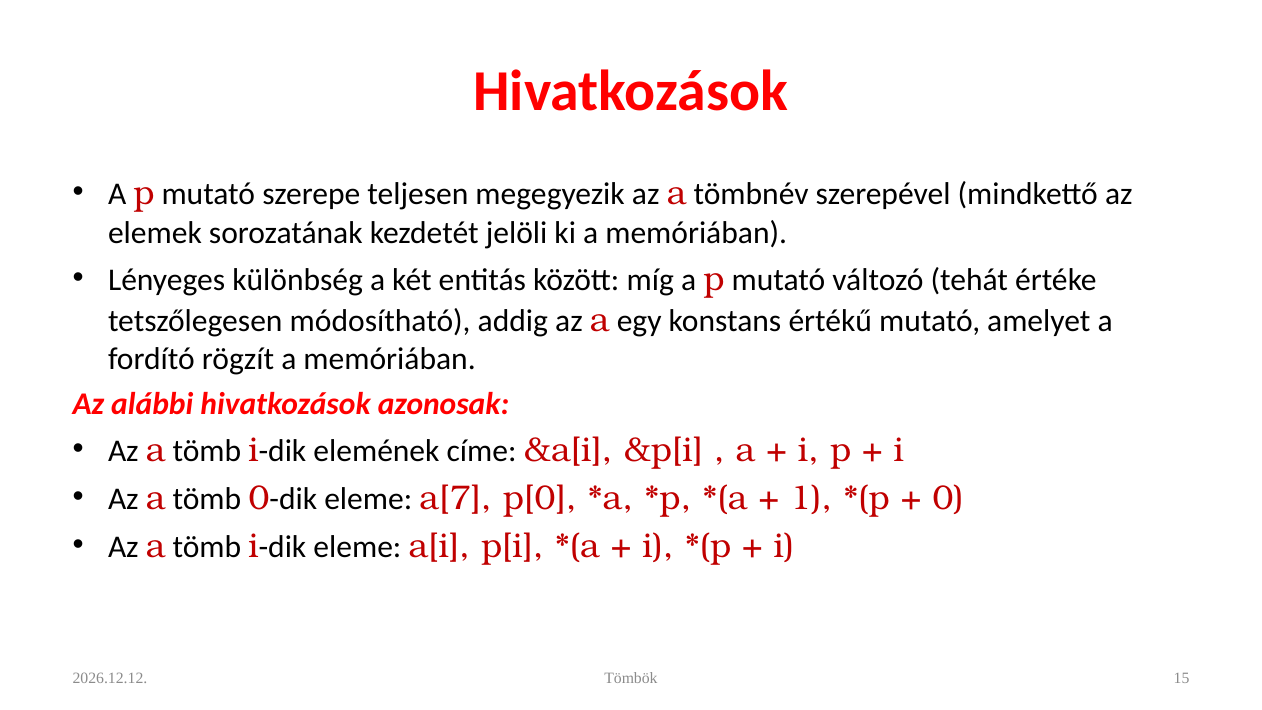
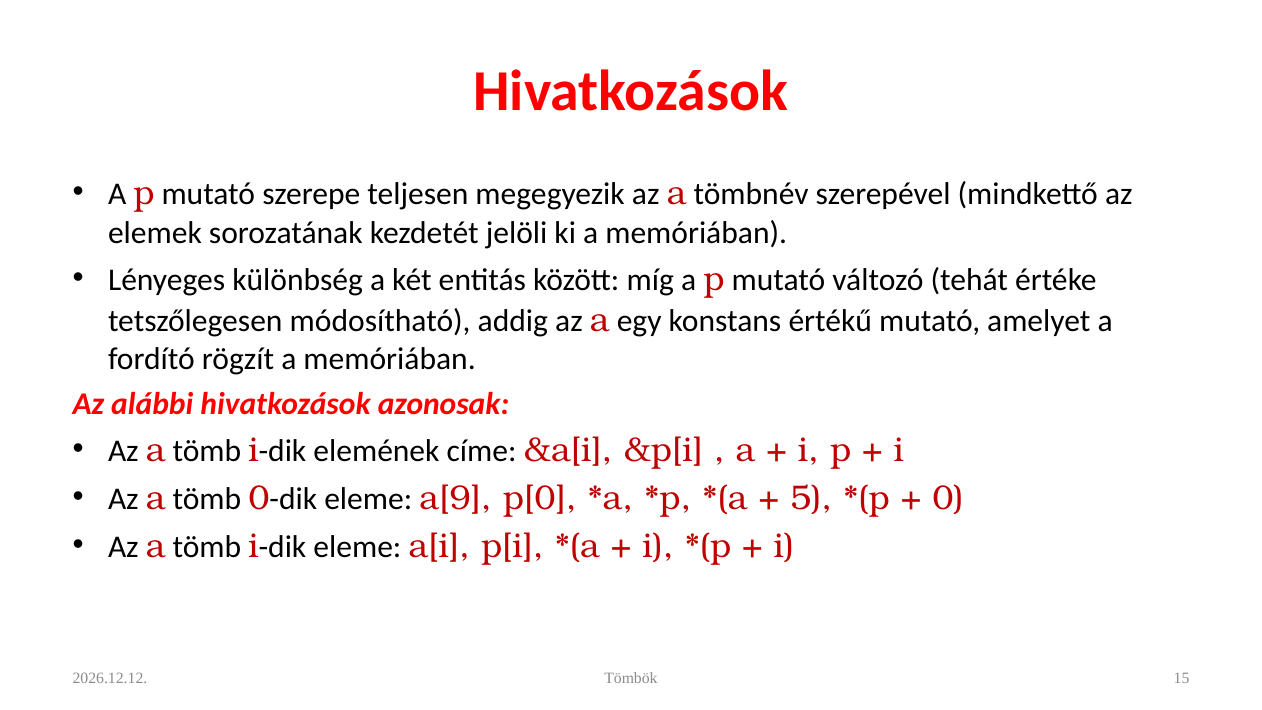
a[7: a[7 -> a[9 (456, 498)
1: 1 -> 5 (811, 498)
